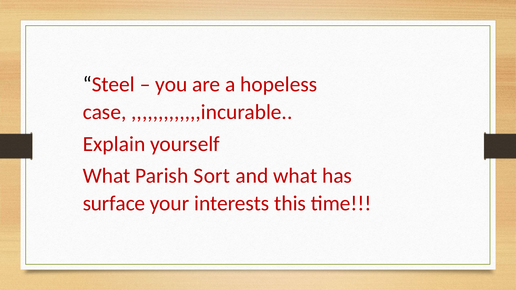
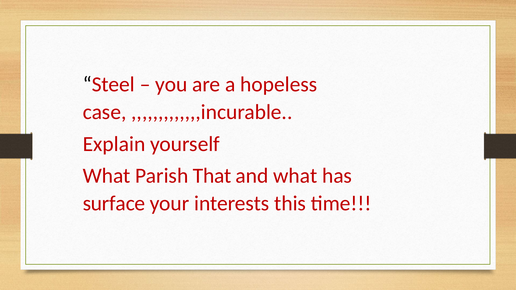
Sort: Sort -> That (212, 176)
